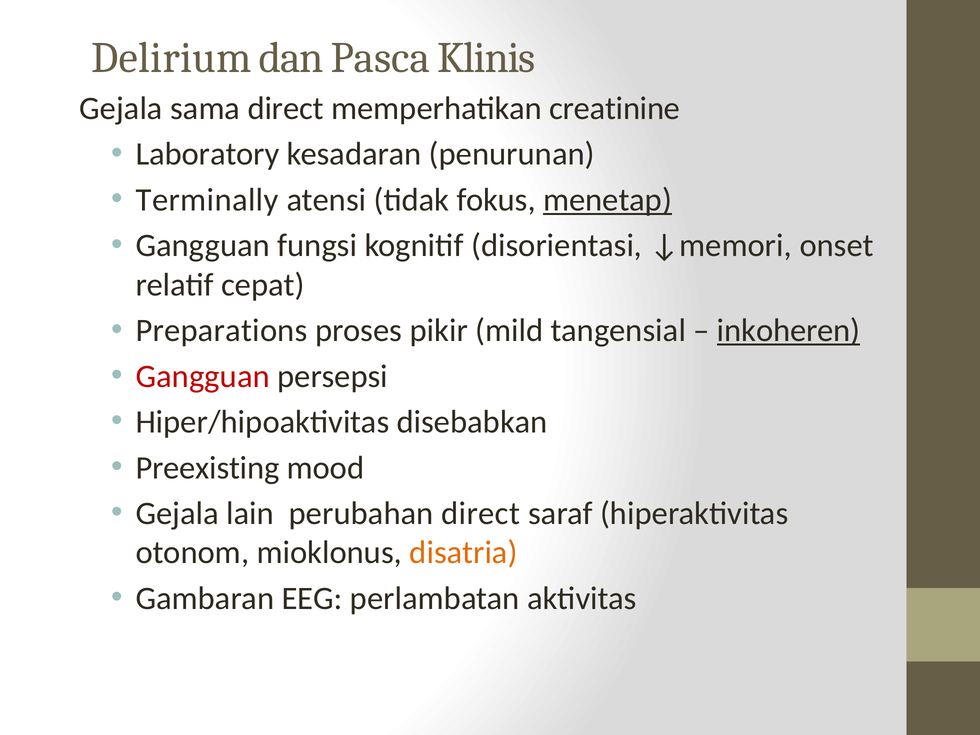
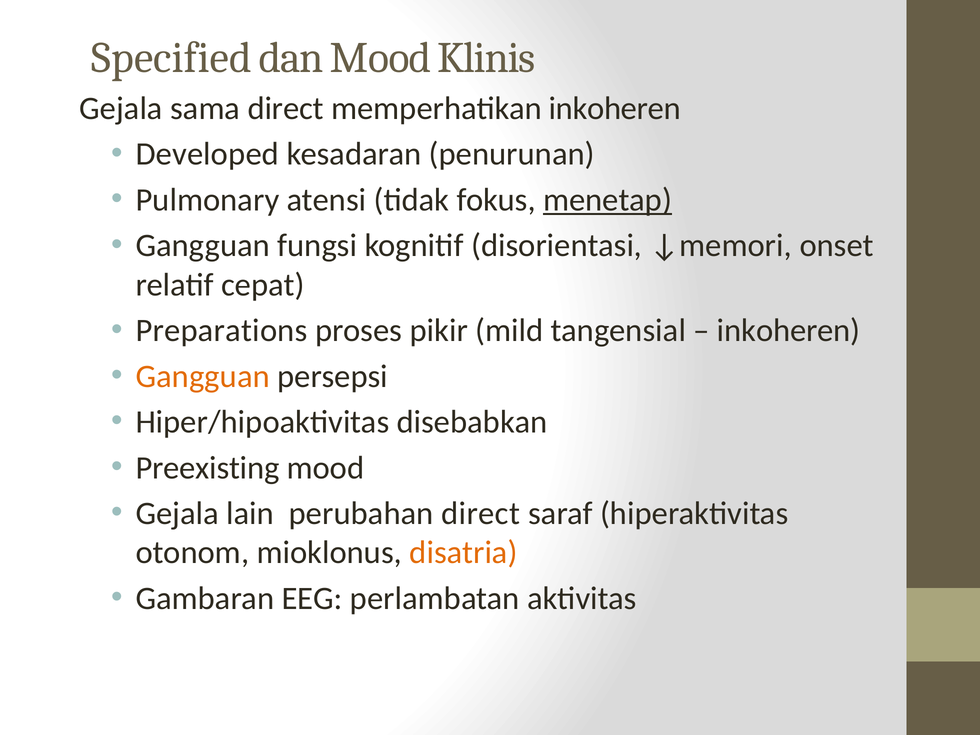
Delirium: Delirium -> Specified (172, 58)
dan Pasca: Pasca -> Mood (381, 58)
memperhatikan creatinine: creatinine -> inkoheren (615, 108)
Laboratory: Laboratory -> Developed (207, 154)
Terminally: Terminally -> Pulmonary (207, 200)
inkoheren underline: present -> none (789, 331)
Gangguan colour: red -> orange (203, 376)
